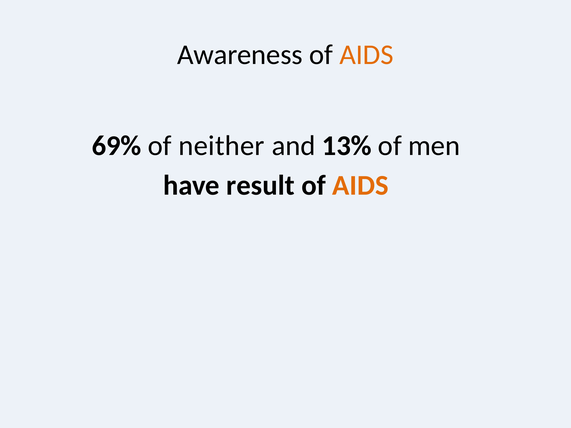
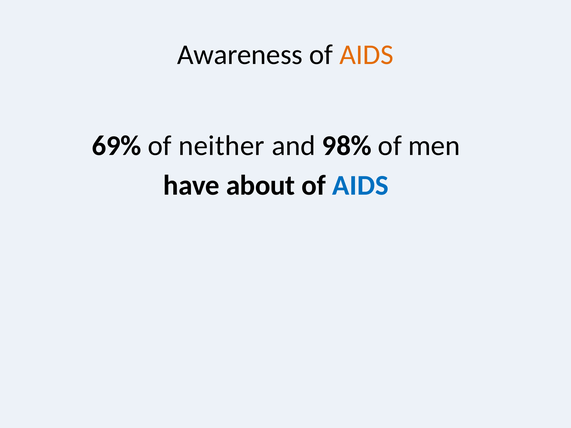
13%: 13% -> 98% (347, 146)
result: result -> about (261, 186)
AIDS colour: orange -> blue (360, 186)
